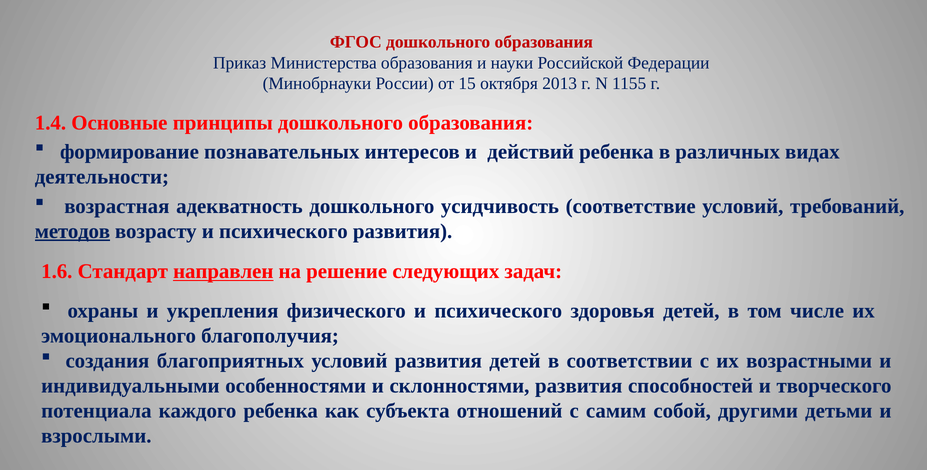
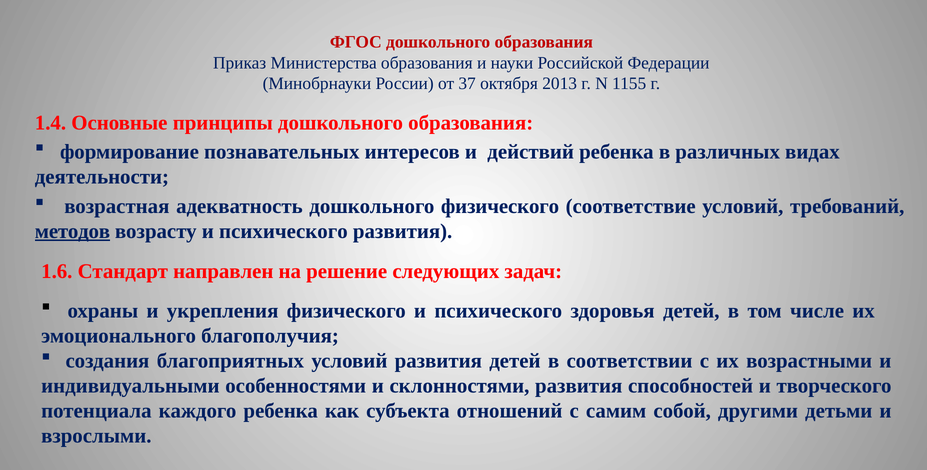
15: 15 -> 37 (467, 84)
дошкольного усидчивость: усидчивость -> физического (500, 206)
направлен underline: present -> none (223, 271)
